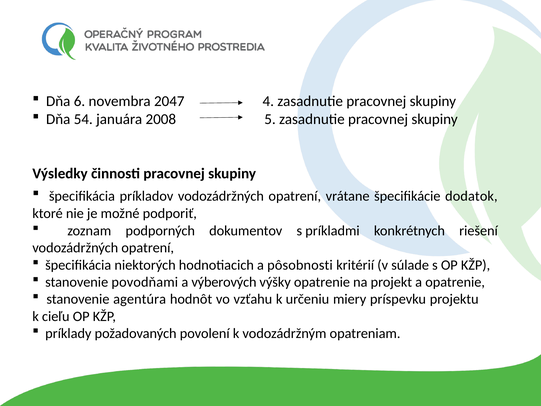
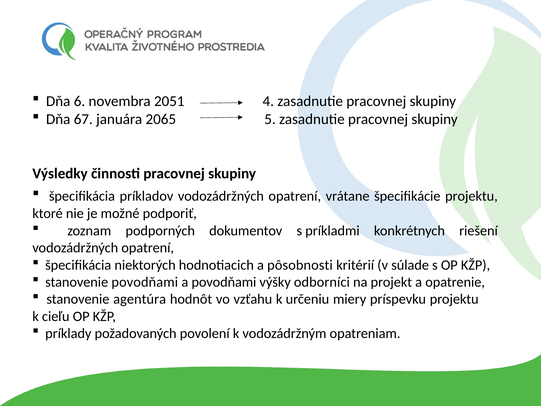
2047: 2047 -> 2051 (169, 101)
54: 54 -> 67 (83, 119)
2008: 2008 -> 2065 (161, 119)
špecifikácie dodatok: dodatok -> projektu (471, 196)
a výberových: výberových -> povodňami (224, 282)
výšky opatrenie: opatrenie -> odborníci (322, 282)
